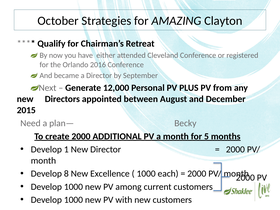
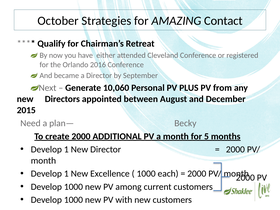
Clayton: Clayton -> Contact (223, 21)
12,000: 12,000 -> 10,060 (116, 88)
8: 8 -> 1 (66, 174)
